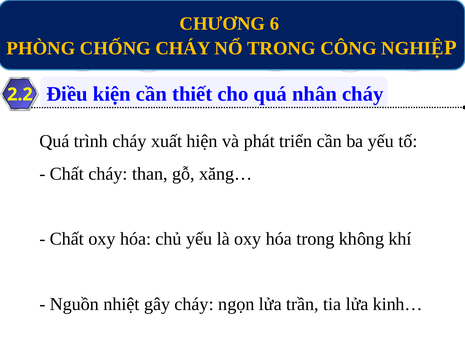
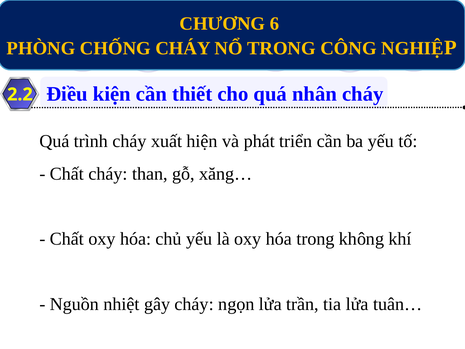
kinh…: kinh… -> tuân… (398, 304)
